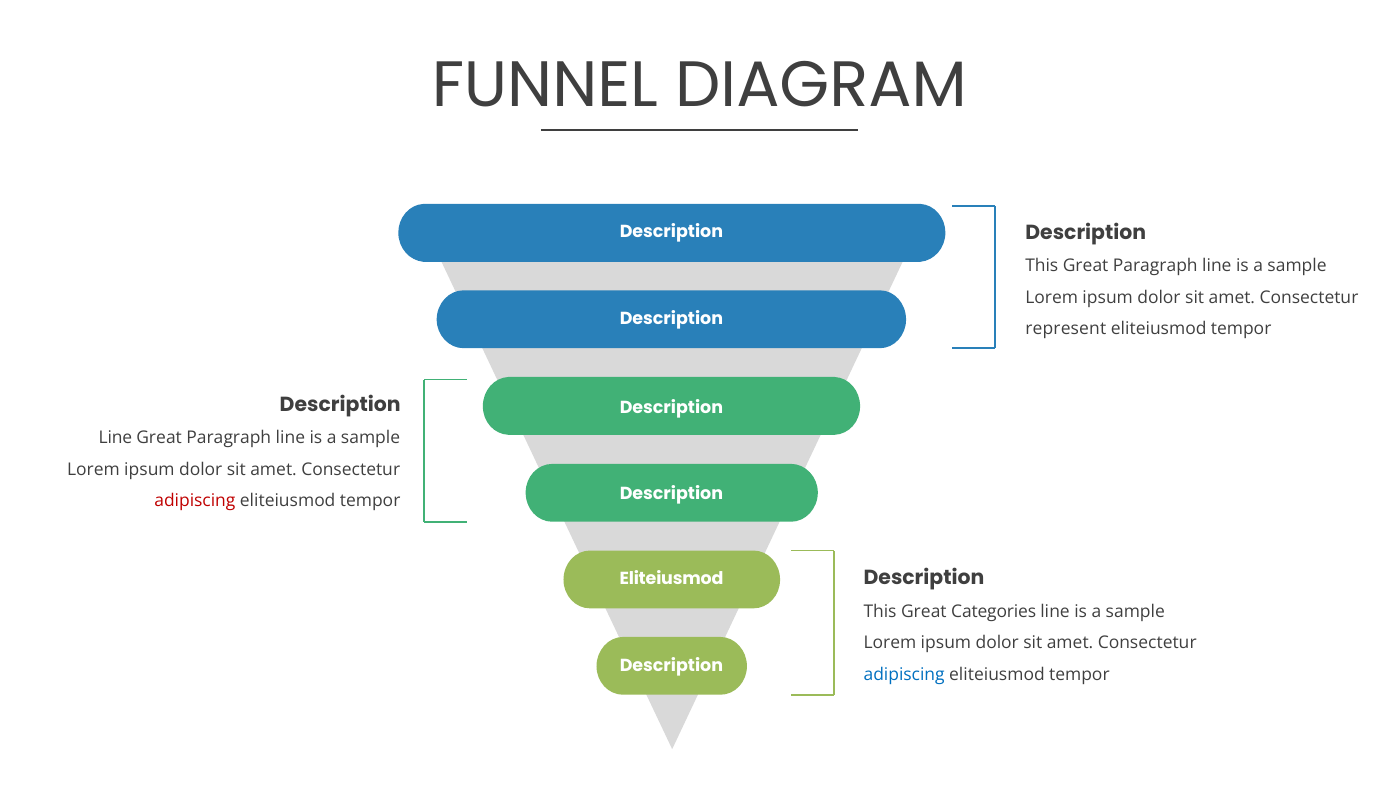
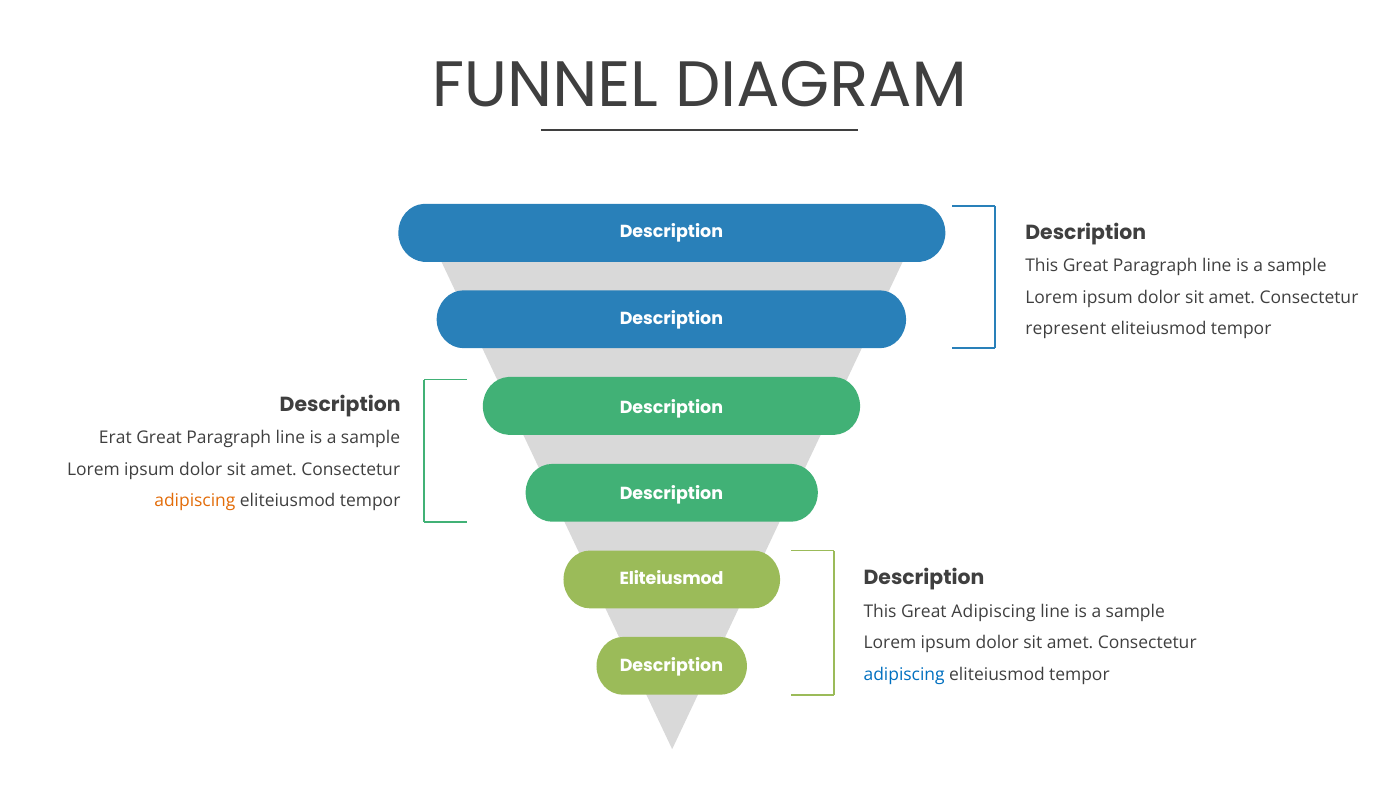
Line: Line -> Erat (115, 438)
adipiscing colour: red -> orange (195, 501)
Great Categories: Categories -> Adipiscing (993, 611)
